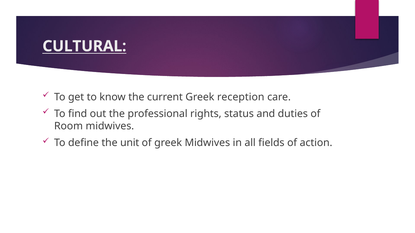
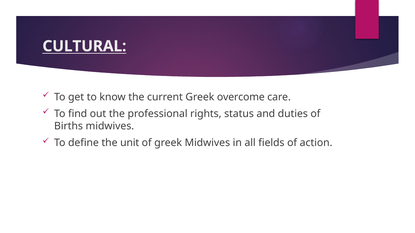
reception: reception -> overcome (241, 97)
Room: Room -> Births (69, 126)
